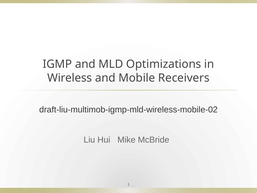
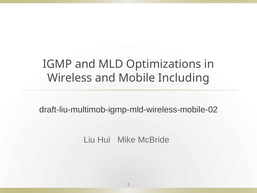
Receivers: Receivers -> Including (184, 78)
